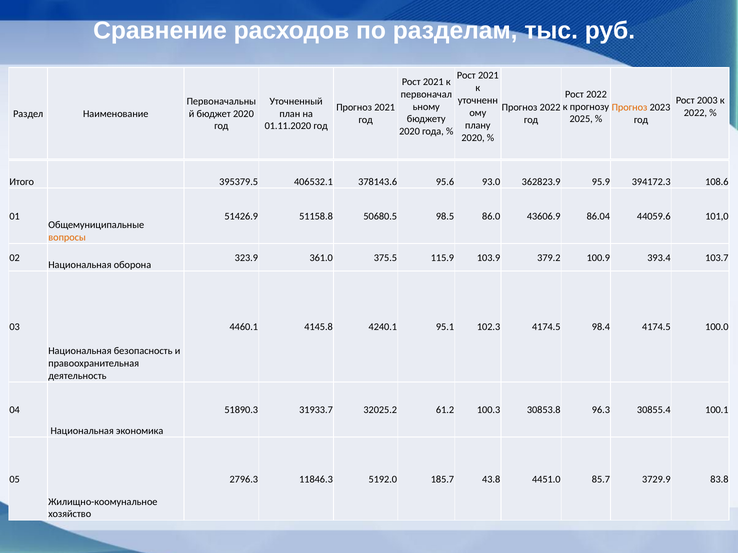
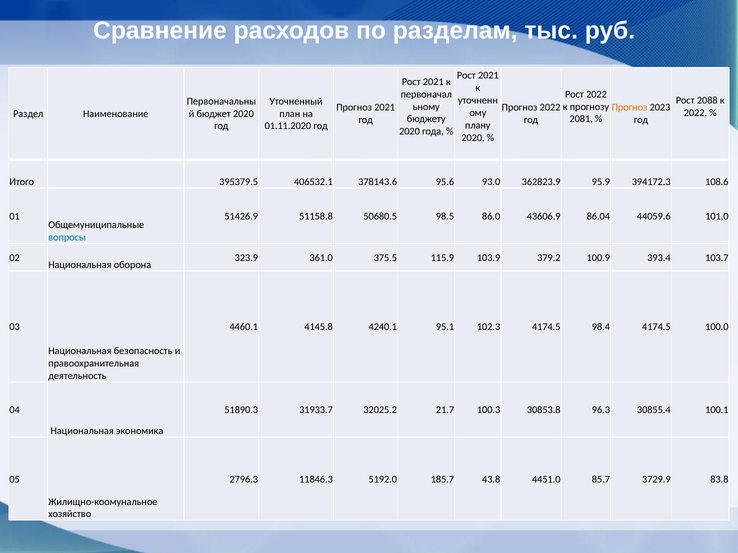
2003: 2003 -> 2088 (707, 101)
2025: 2025 -> 2081 (581, 119)
вопросы colour: orange -> blue (67, 238)
61.2: 61.2 -> 21.7 (445, 410)
